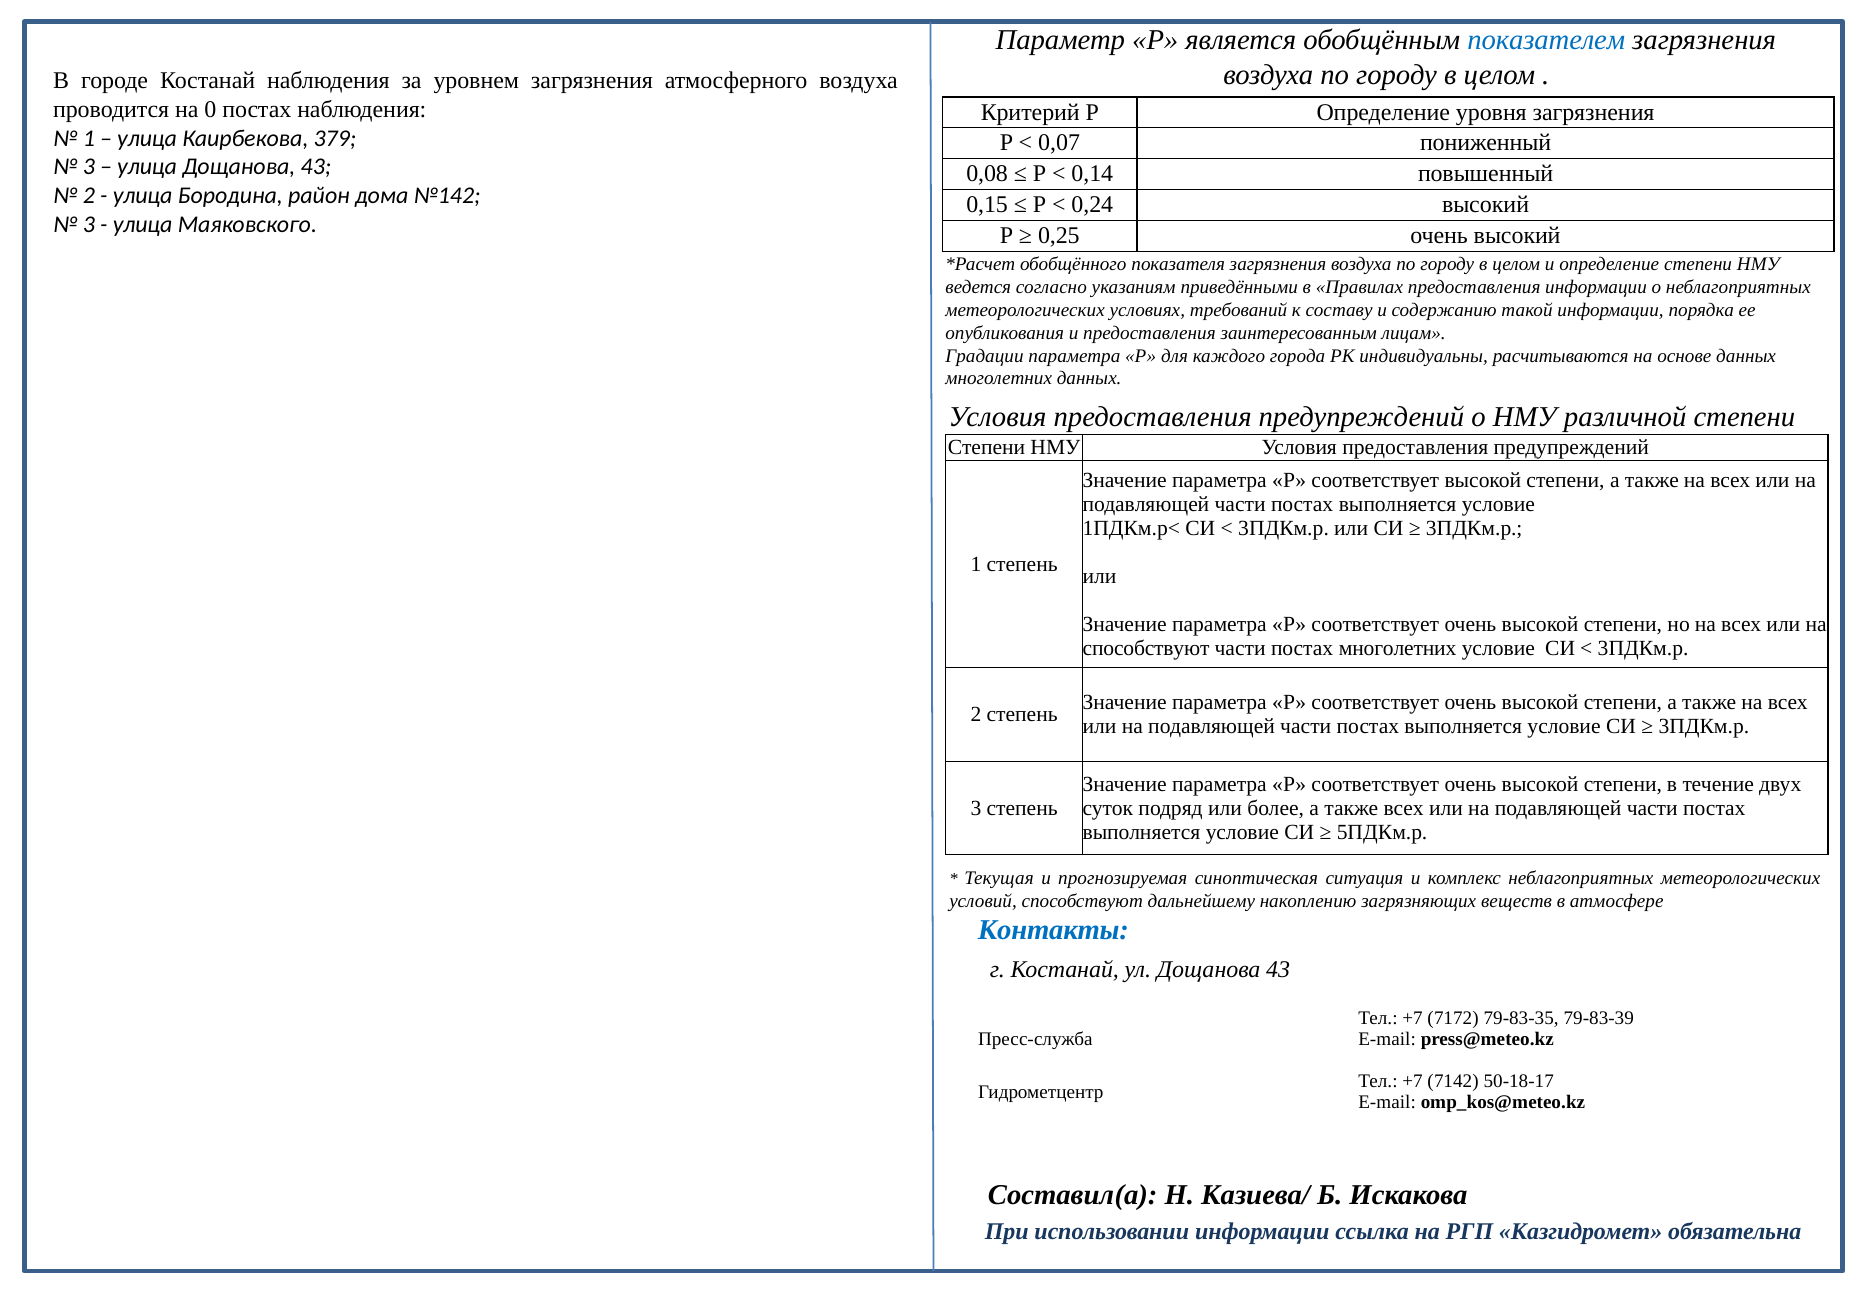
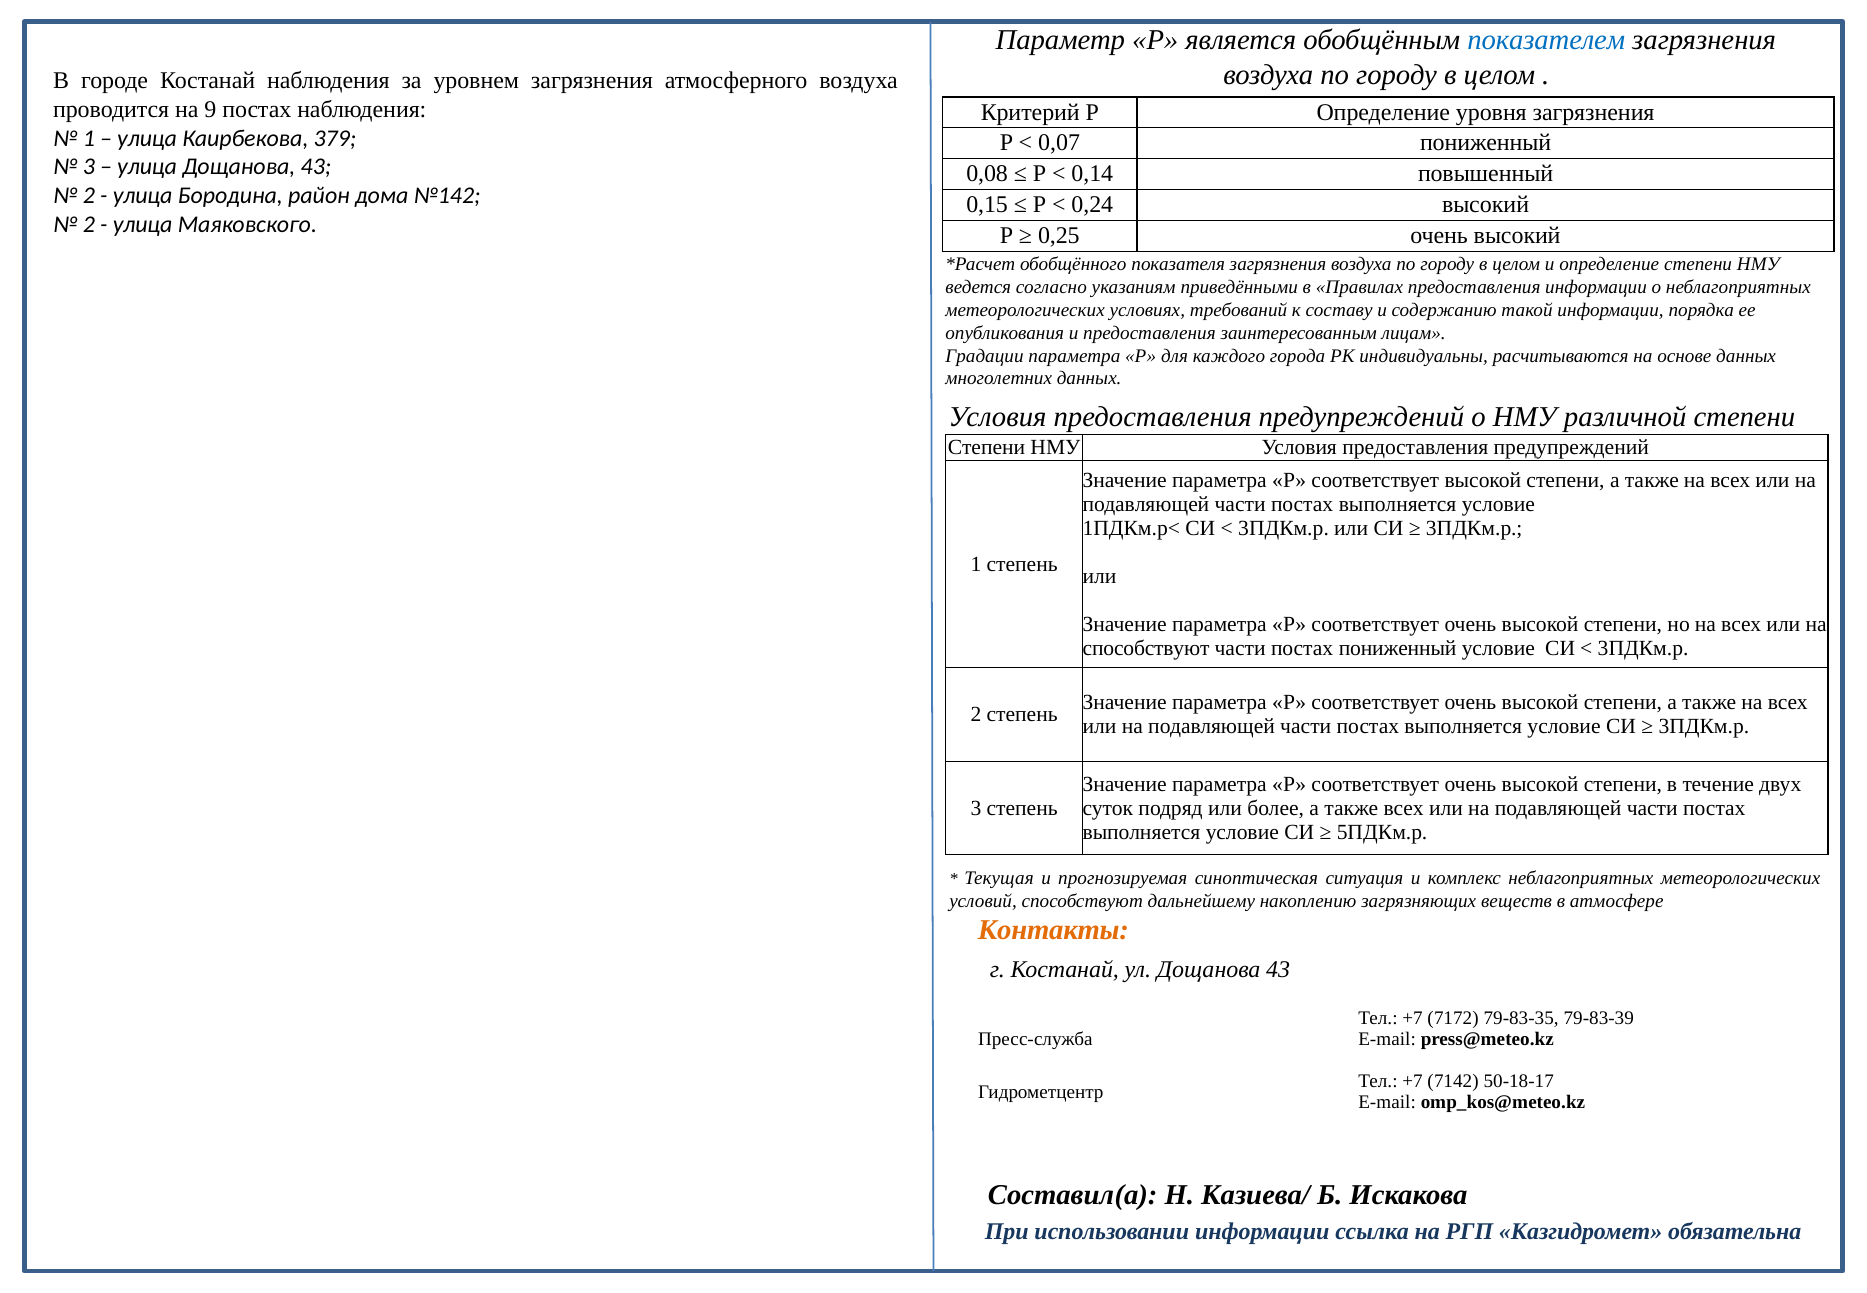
0: 0 -> 9 (210, 109)
3: 3 -> 2 (89, 224)
постах многолетних: многолетних -> пониженный (1398, 648)
Контакты colour: blue -> orange (1053, 930)
